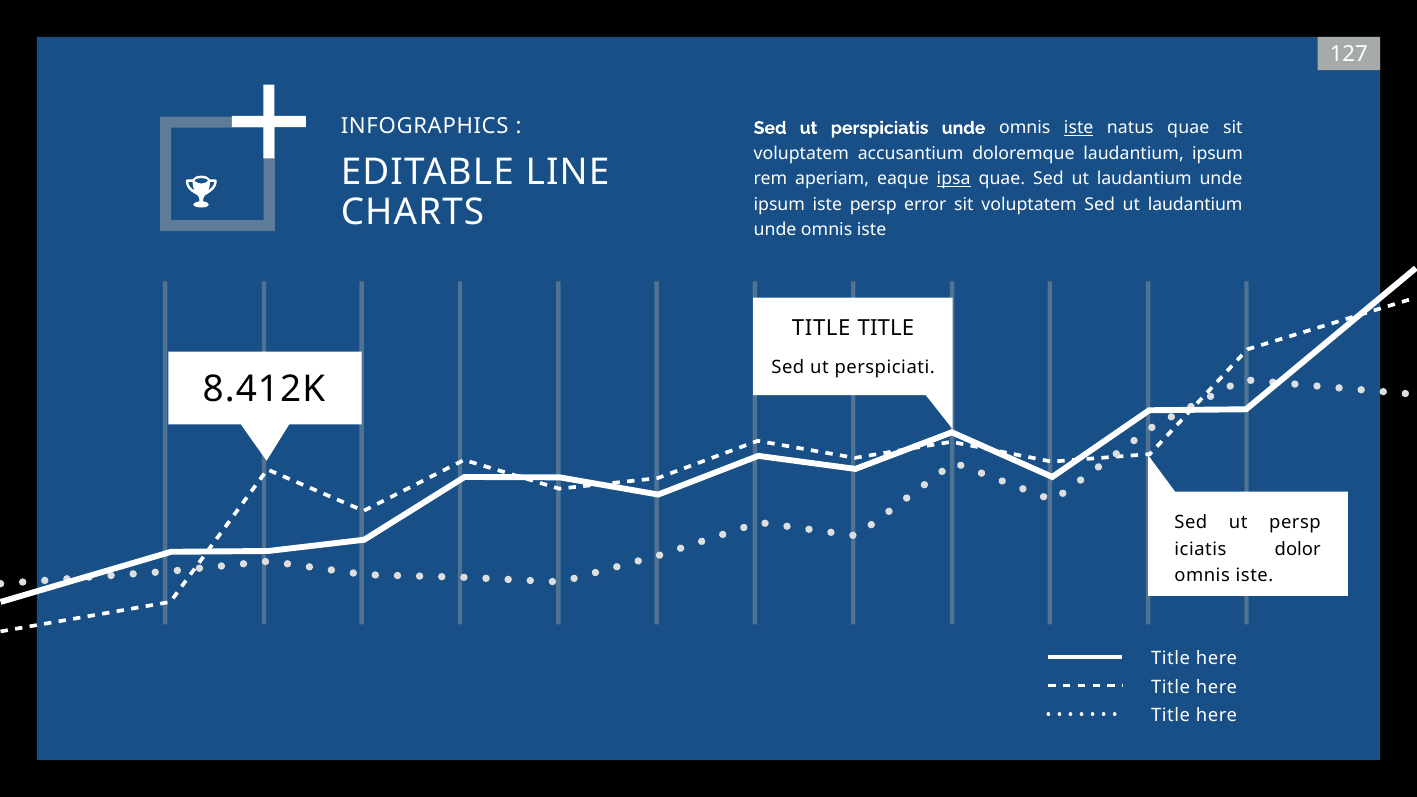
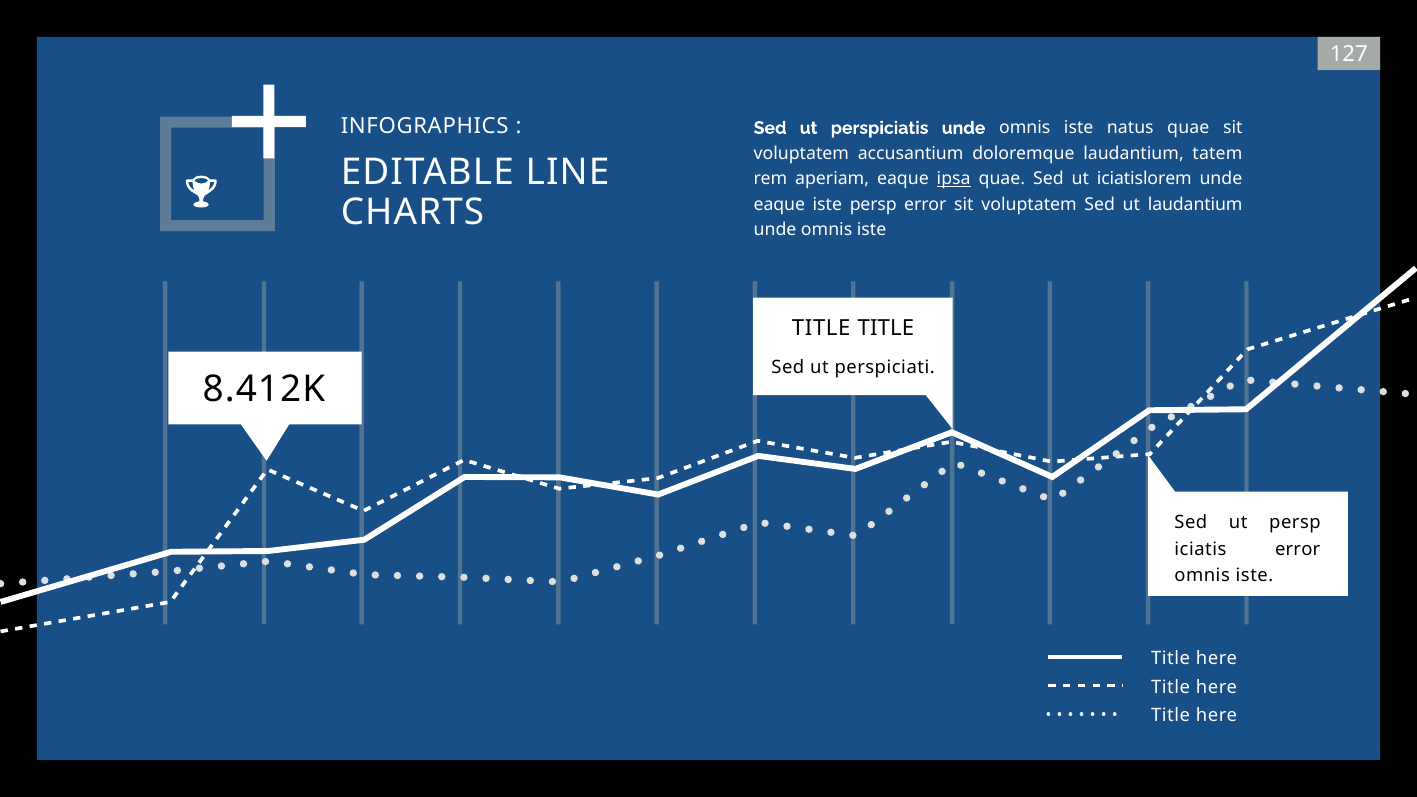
iste underline: present -> none (1079, 128)
laudantium ipsum: ipsum -> tatem (1217, 153)
quae Sed ut laudantium: laudantium -> iciatislorem (1144, 179)
ipsum: ipsum -> eaque (779, 204)
iciatis dolor: dolor -> error (1298, 549)
